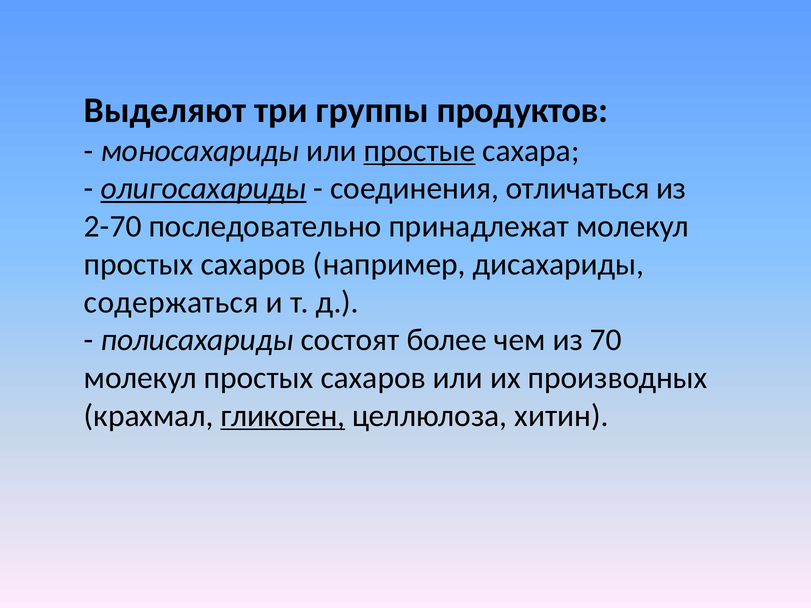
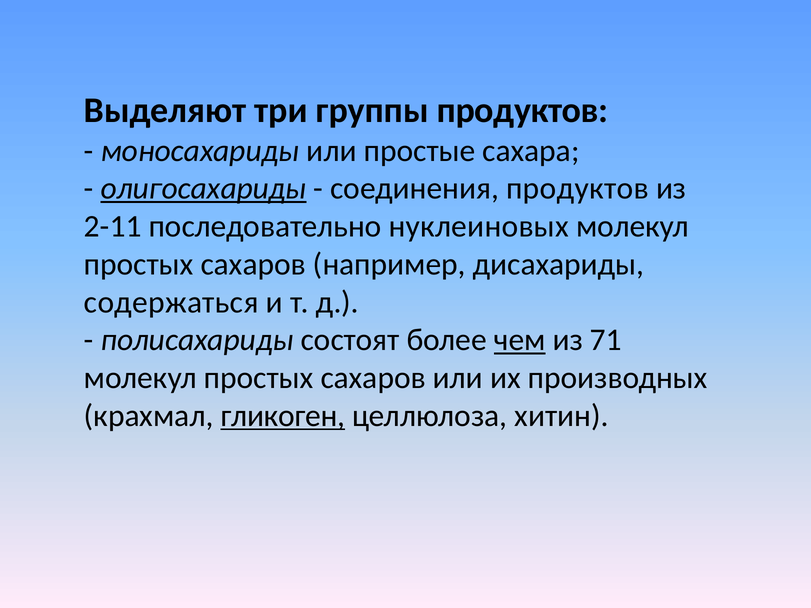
простые underline: present -> none (420, 151)
соединения отличаться: отличаться -> продуктов (577, 189)
2-70: 2-70 -> 2-11 (113, 227)
принадлежат: принадлежат -> нуклеиновых (479, 227)
чем underline: none -> present (520, 340)
70: 70 -> 71 (606, 340)
